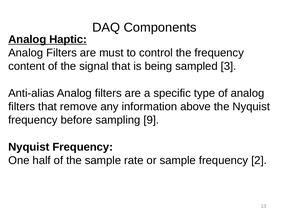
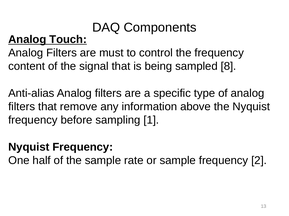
Haptic: Haptic -> Touch (68, 40)
3: 3 -> 8 (229, 67)
9: 9 -> 1 (151, 120)
